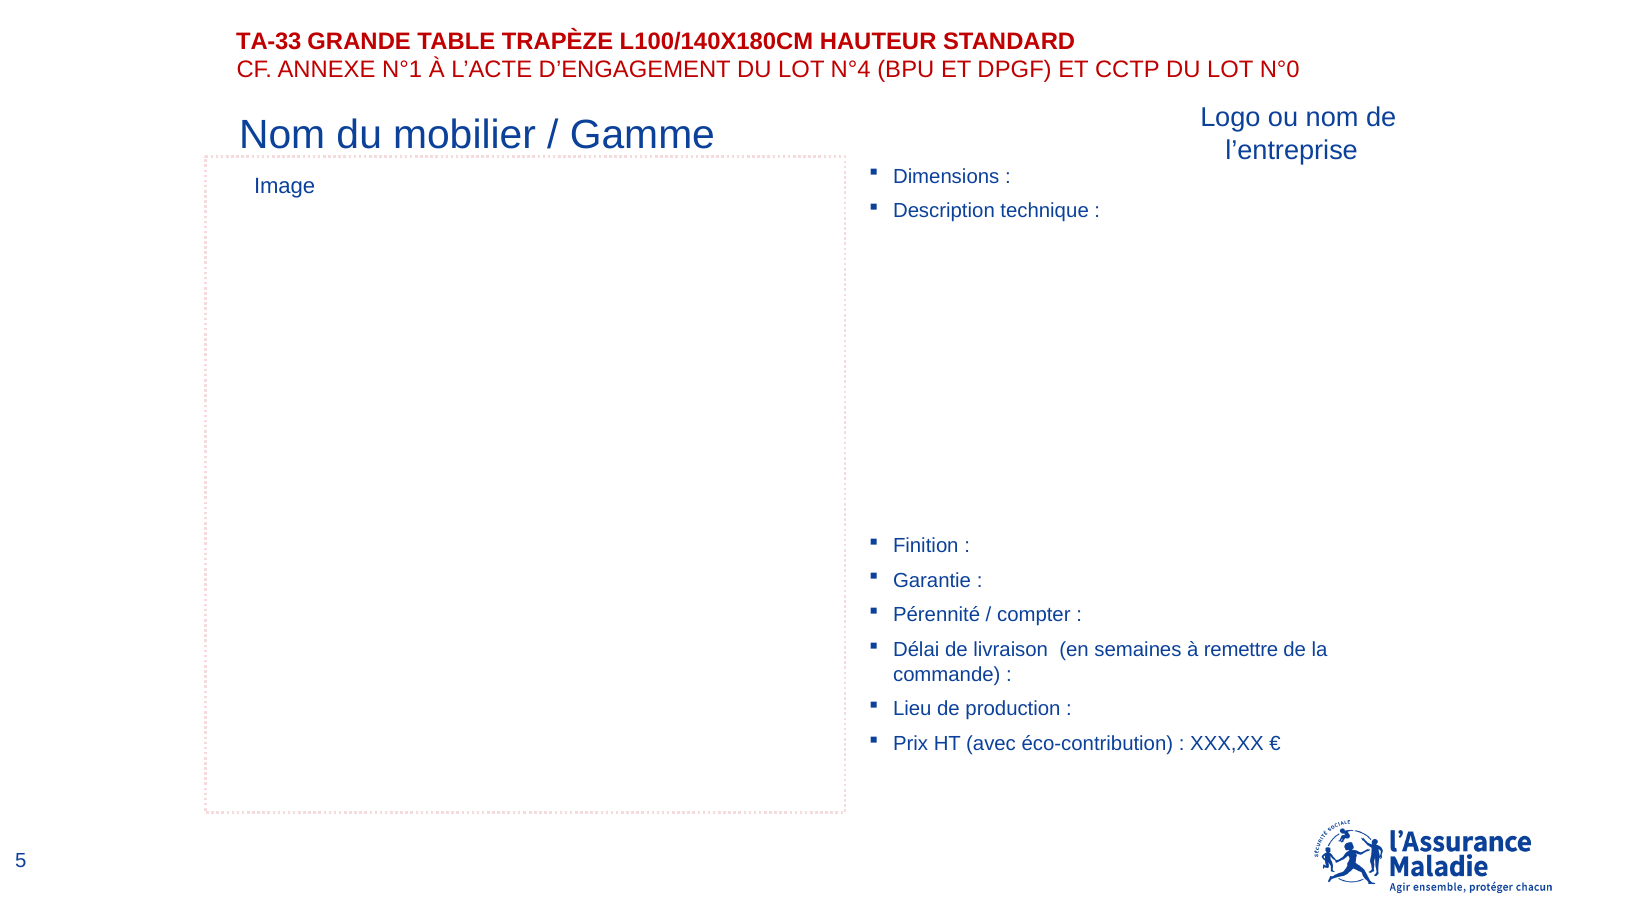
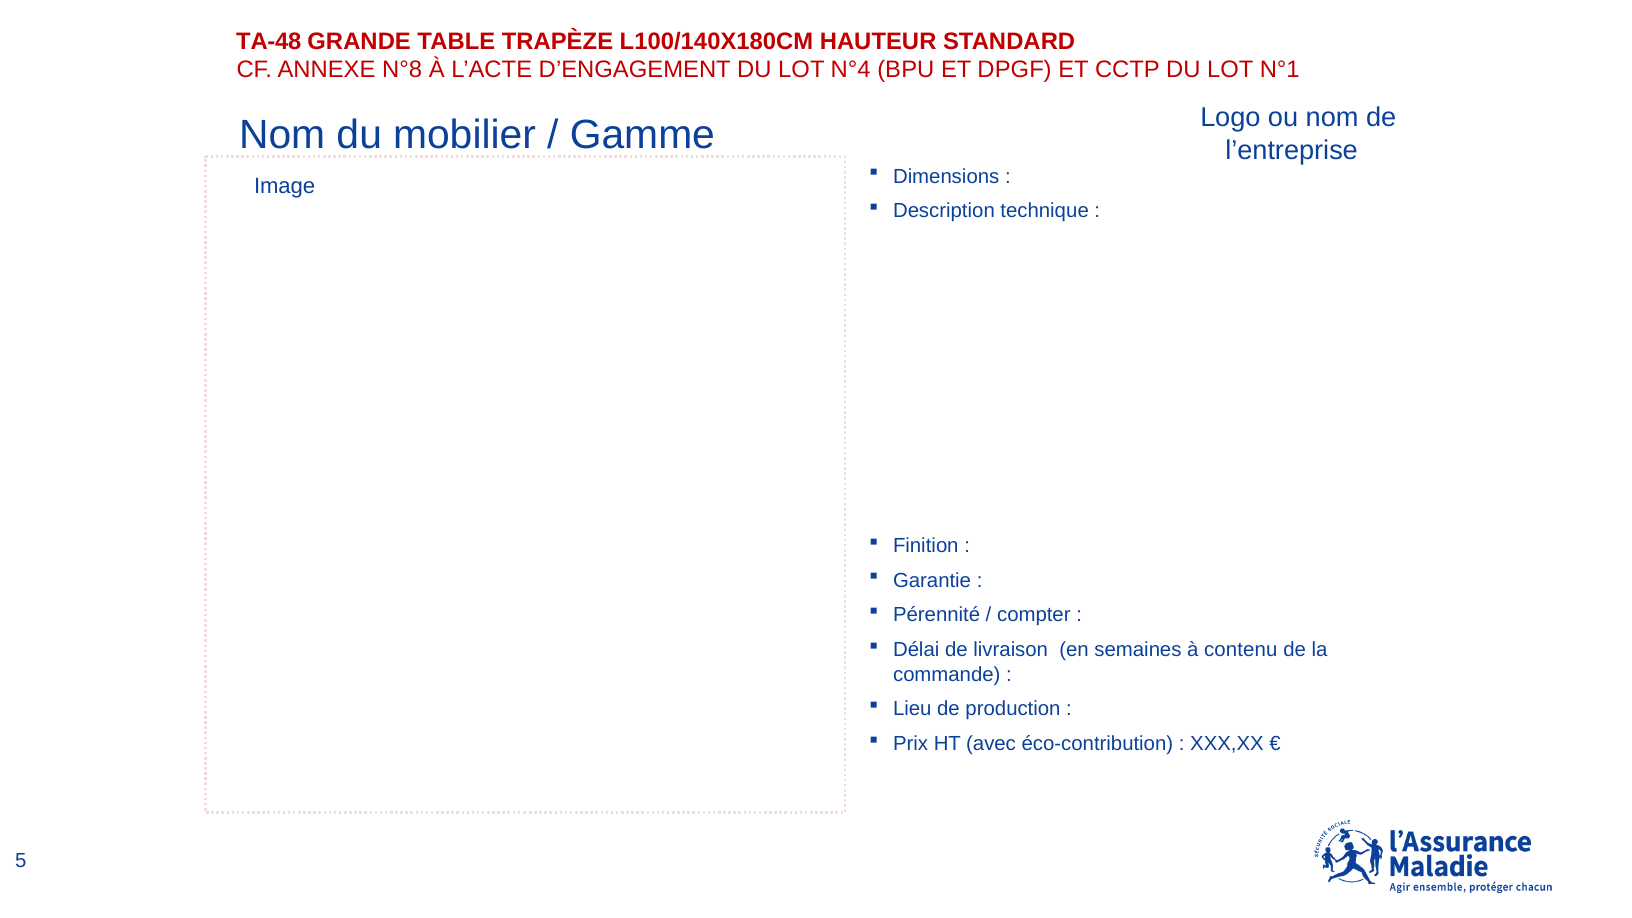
TA-33: TA-33 -> TA-48 (269, 41)
N°1: N°1 -> N°8 (402, 70)
N°0: N°0 -> N°1 (1280, 70)
remettre: remettre -> contenu (1241, 650)
